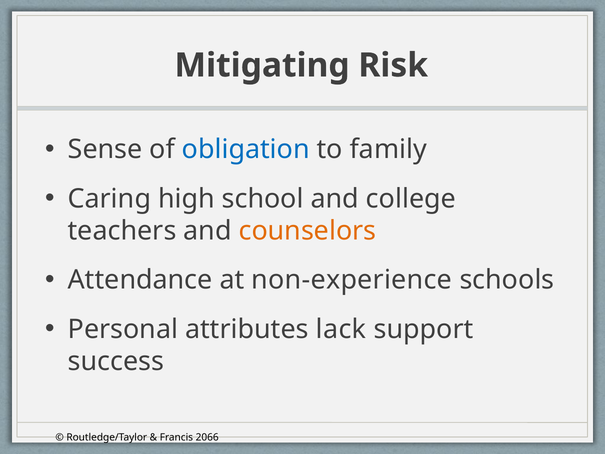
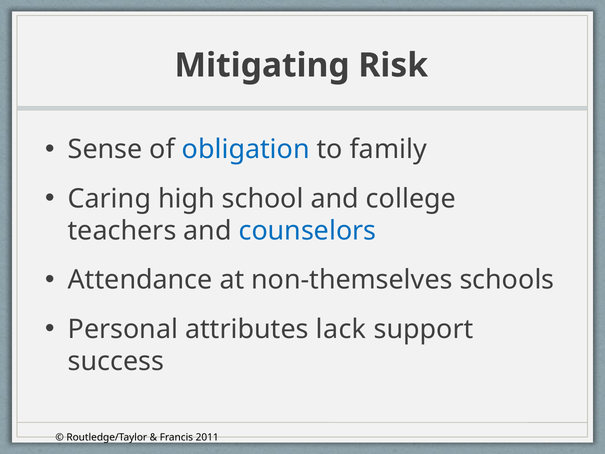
counselors colour: orange -> blue (308, 231)
non-experience: non-experience -> non-themselves (352, 280)
2066: 2066 -> 2011 (207, 437)
